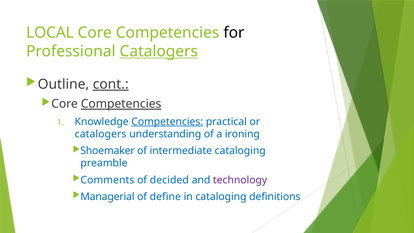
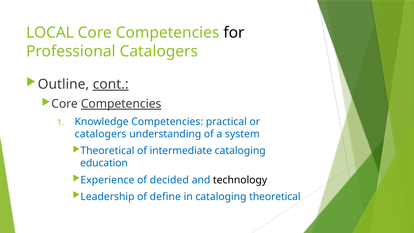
Catalogers underline: present -> none (159, 51)
Competencies underline: present -> none (167, 122)
ironing: ironing -> system (242, 134)
Shoemaker: Shoemaker -> Theoretical (107, 151)
preamble: preamble -> education (104, 163)
Comments: Comments -> Experience (107, 180)
technology colour: purple -> black (240, 180)
Managerial: Managerial -> Leadership (107, 197)
cataloging definitions: definitions -> theoretical (275, 197)
